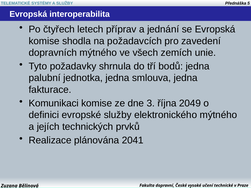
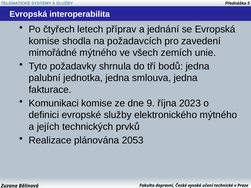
dopravních: dopravních -> mimořádné (53, 53)
3: 3 -> 9 (151, 103)
2049: 2049 -> 2023 (190, 103)
2041: 2041 -> 2053 (133, 140)
